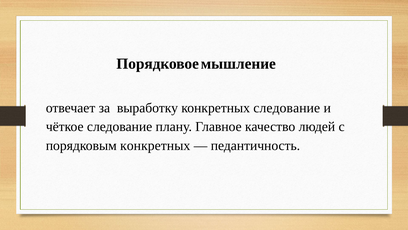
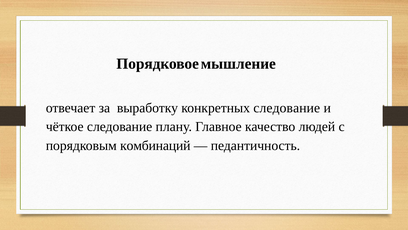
порядковым конкретных: конкретных -> комбинаций (155, 145)
